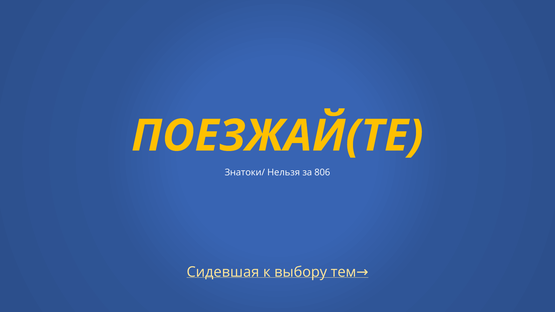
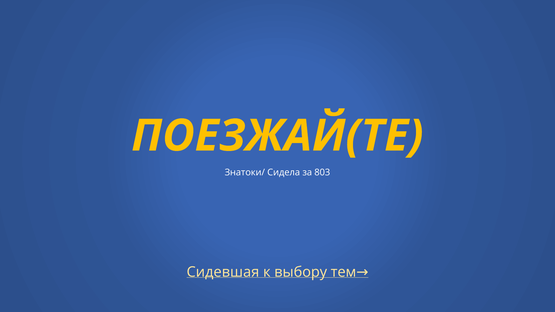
Нельзя: Нельзя -> Сидела (284, 173)
806: 806 -> 803 (322, 173)
